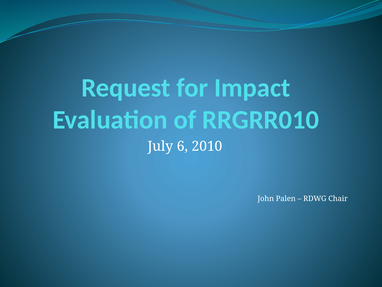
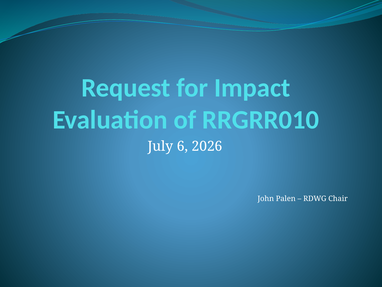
2010: 2010 -> 2026 (207, 146)
